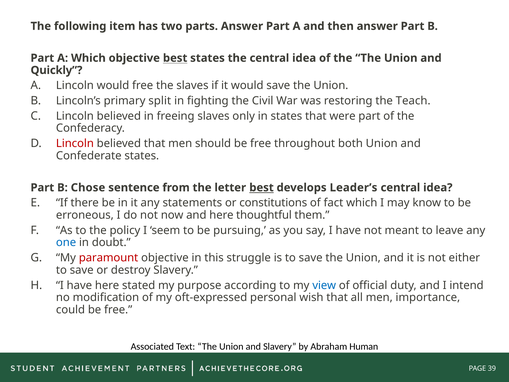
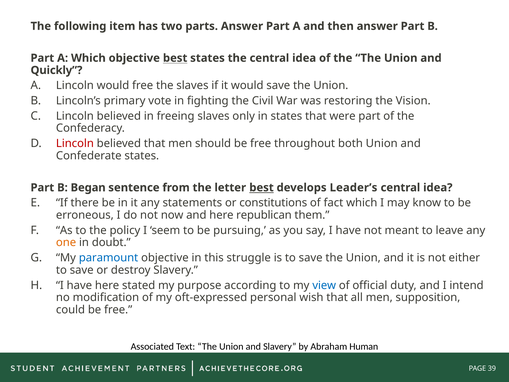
split: split -> vote (160, 101)
Teach: Teach -> Vision (413, 101)
Chose: Chose -> Began (88, 187)
thoughtful: thoughtful -> republican (264, 215)
one colour: blue -> orange (66, 242)
paramount colour: red -> blue (109, 258)
importance: importance -> supposition (428, 297)
